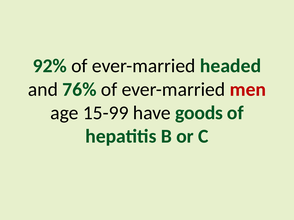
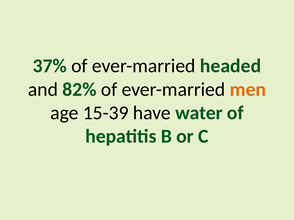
92%: 92% -> 37% (50, 66)
76%: 76% -> 82% (79, 90)
men colour: red -> orange (248, 90)
15-99: 15-99 -> 15-39 (106, 113)
goods: goods -> water (199, 113)
